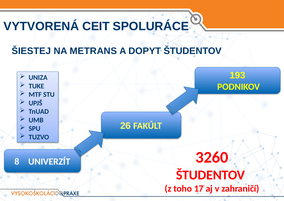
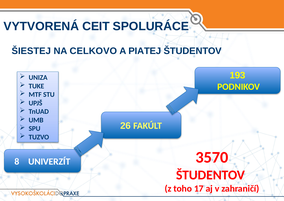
METRANS: METRANS -> CELKOVO (93, 51)
DOPYT: DOPYT -> PIATEJ (145, 51)
3260: 3260 -> 3570 (212, 157)
